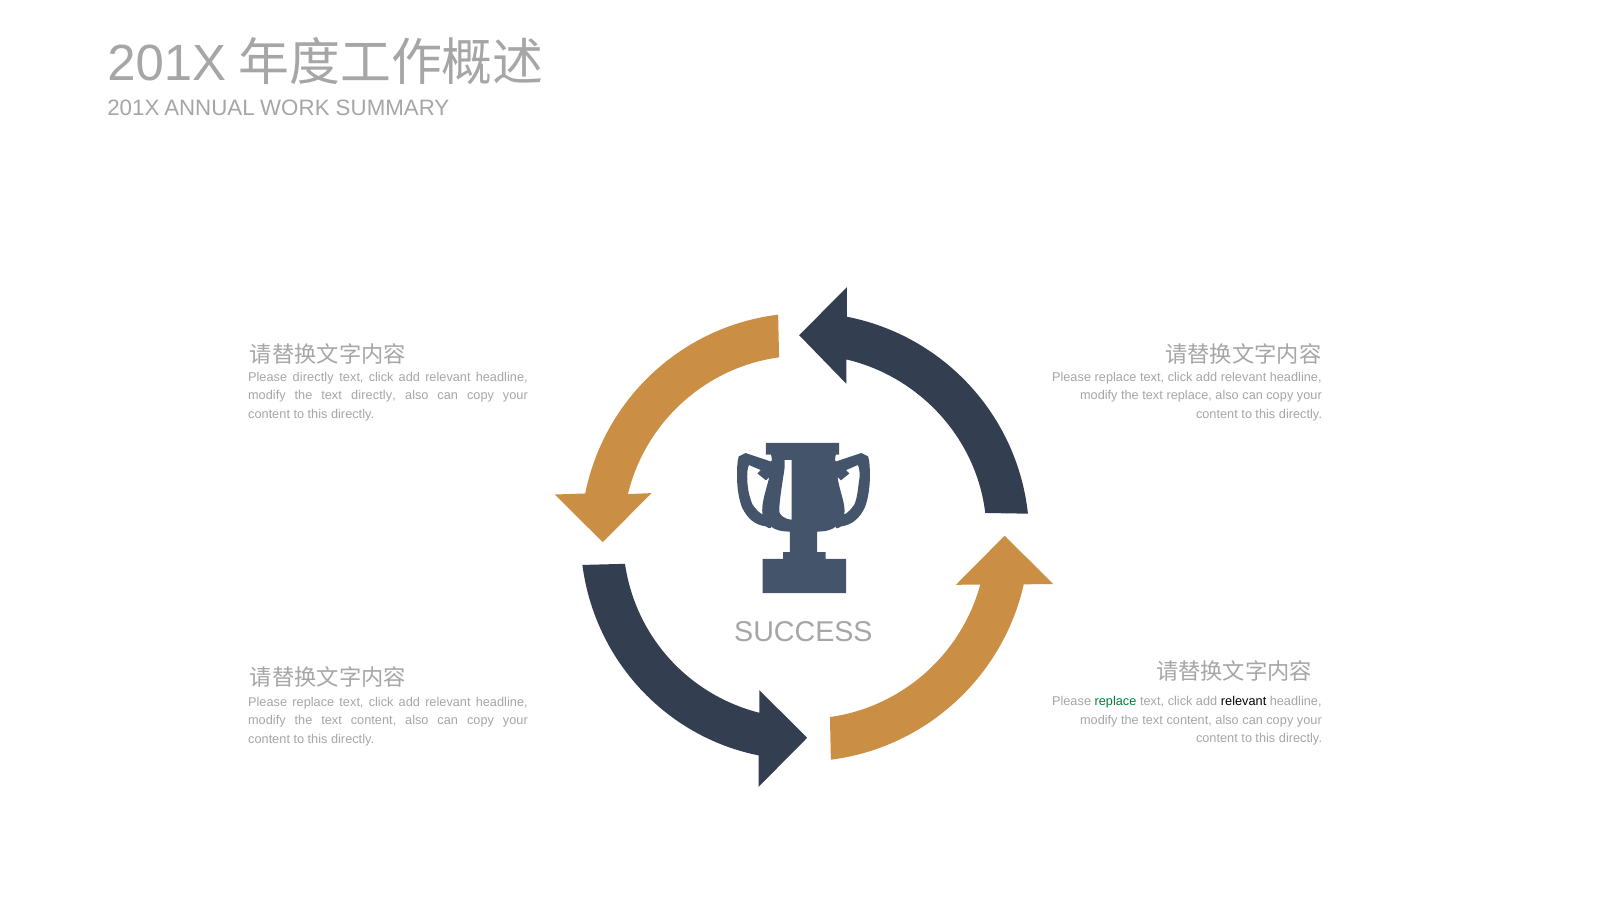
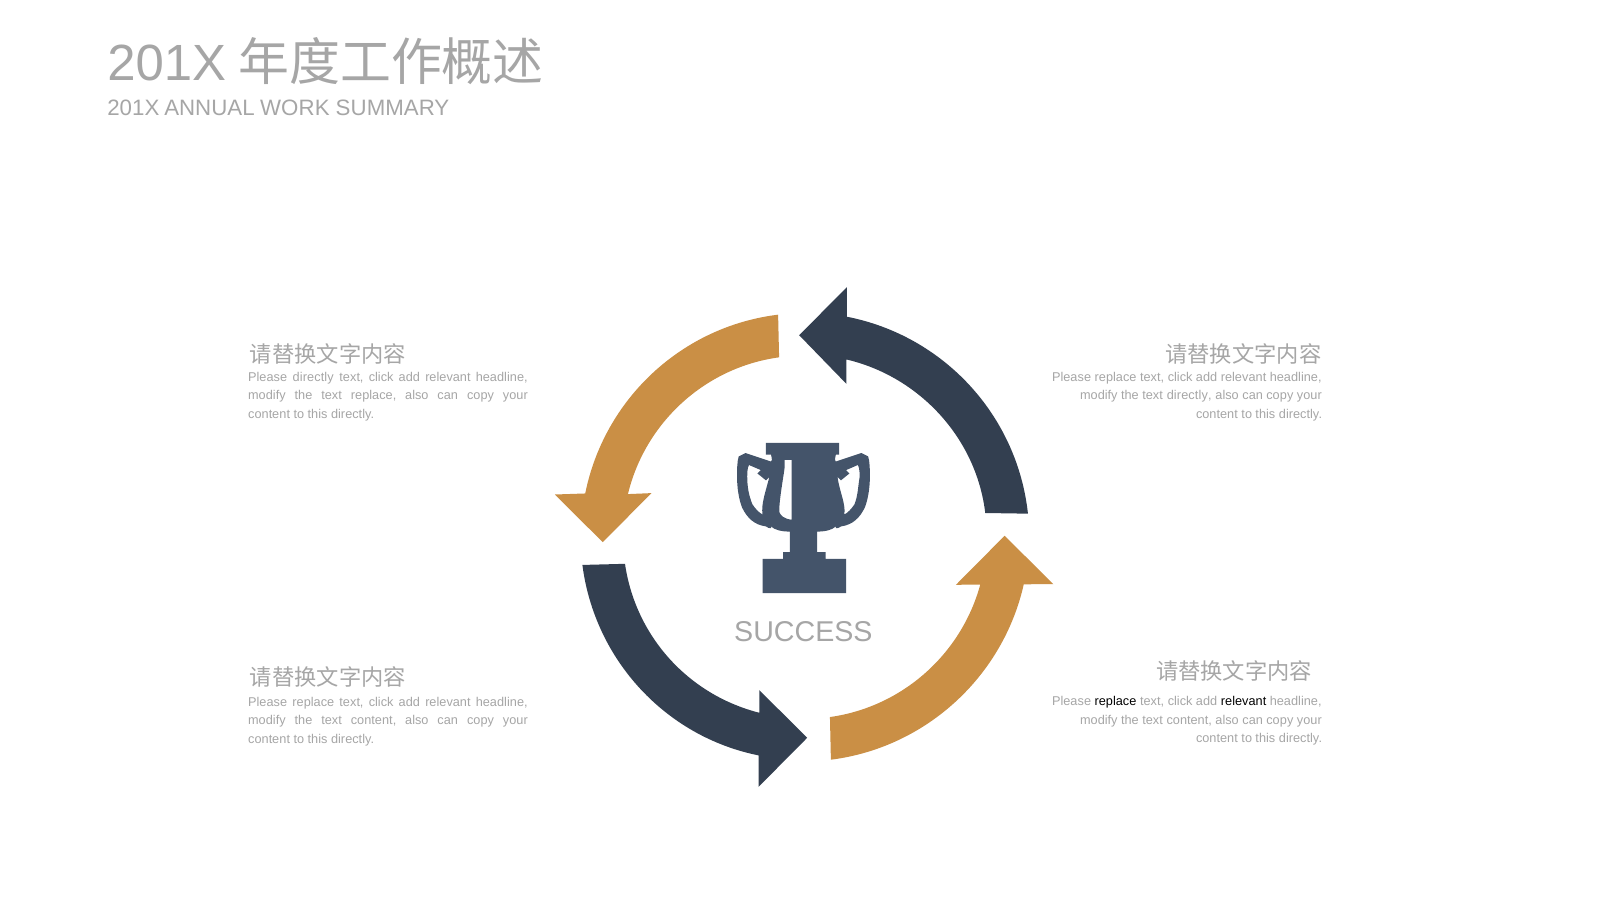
text directly: directly -> replace (374, 395)
text replace: replace -> directly (1189, 395)
replace colour: green -> black (1116, 701)
